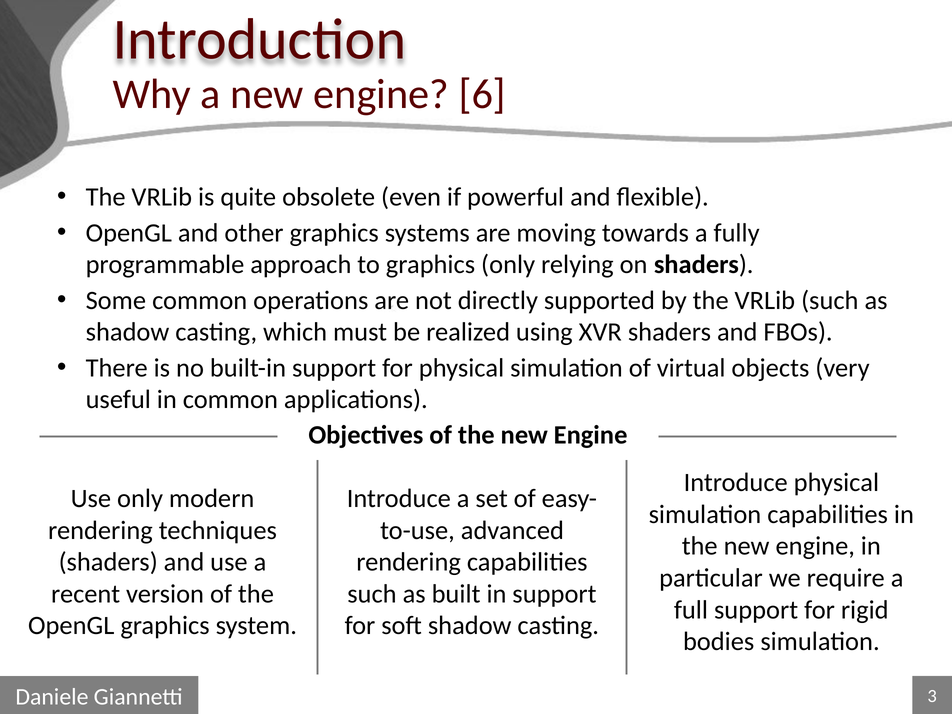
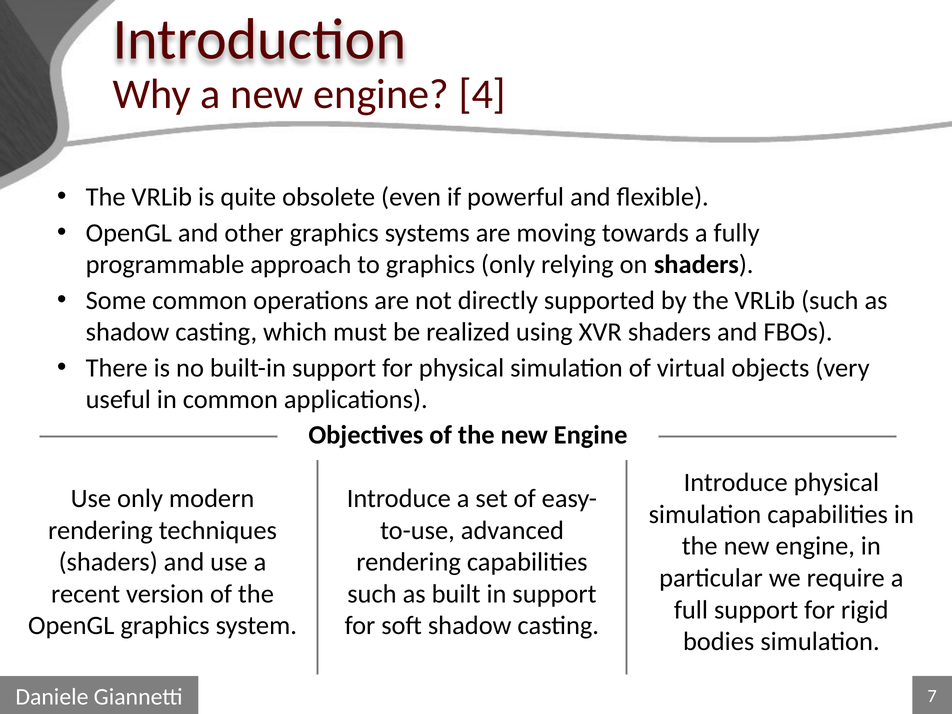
6: 6 -> 4 (482, 94)
3: 3 -> 7 (932, 696)
